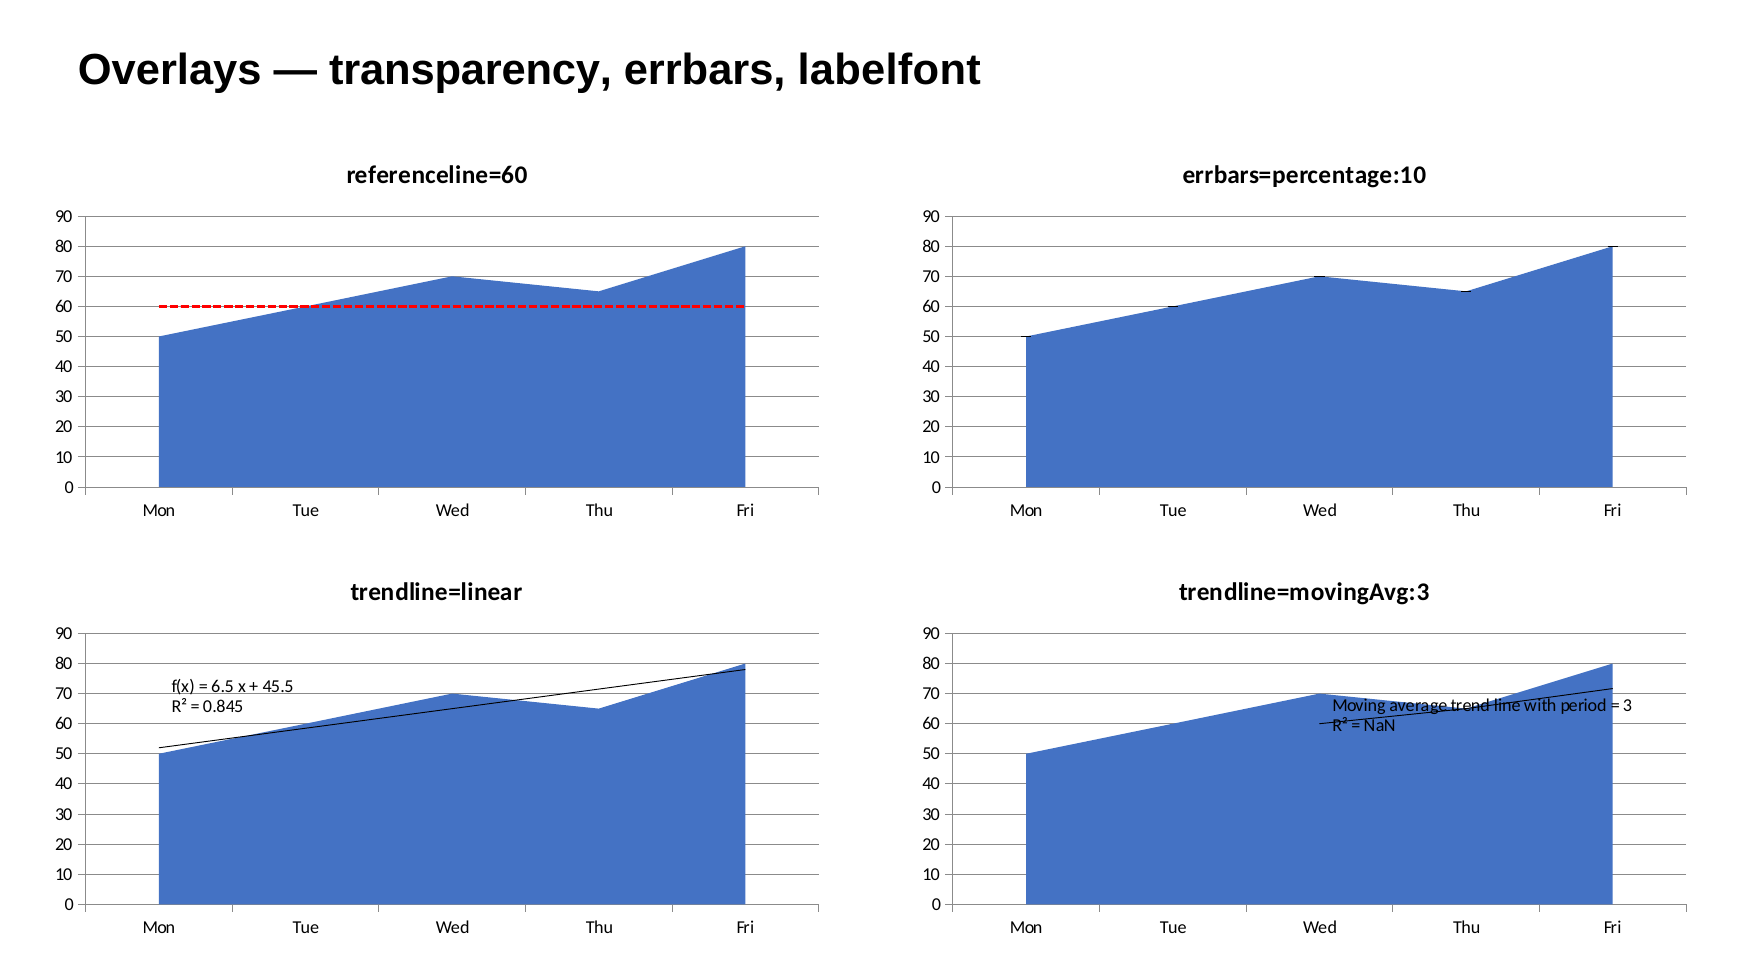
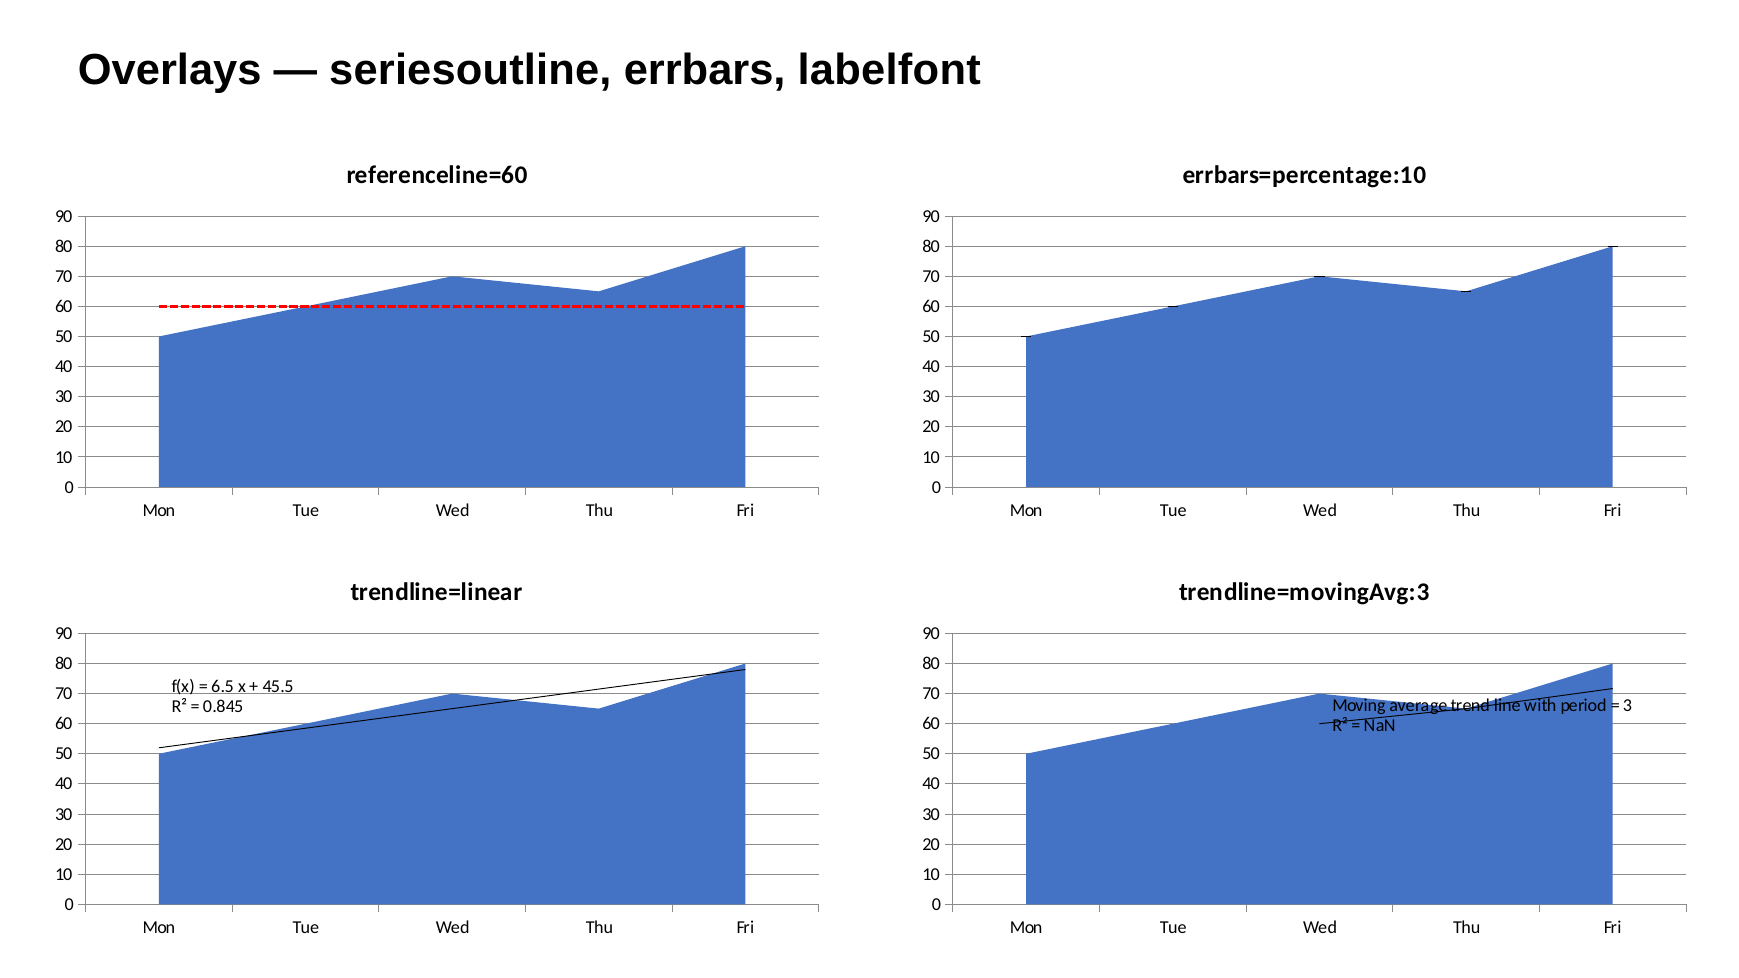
transparency: transparency -> seriesoutline (470, 70)
